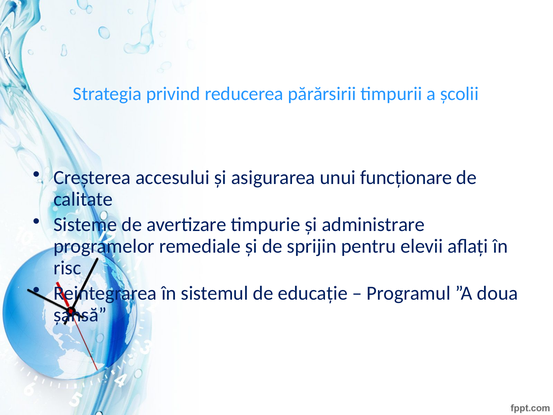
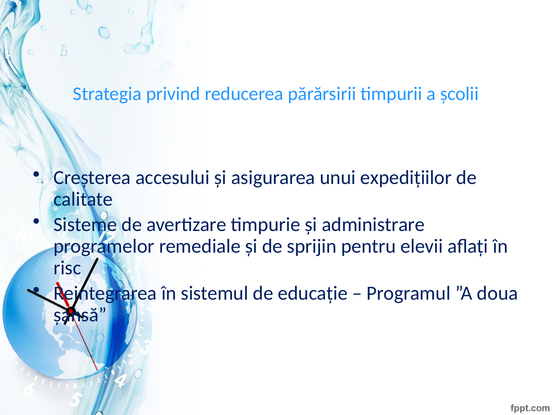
funcționare: funcționare -> expedițiilor (406, 178)
